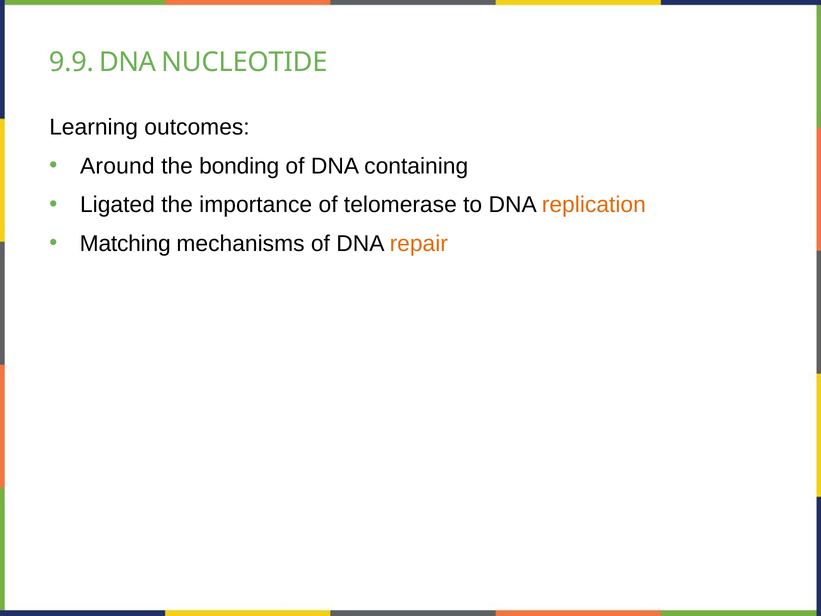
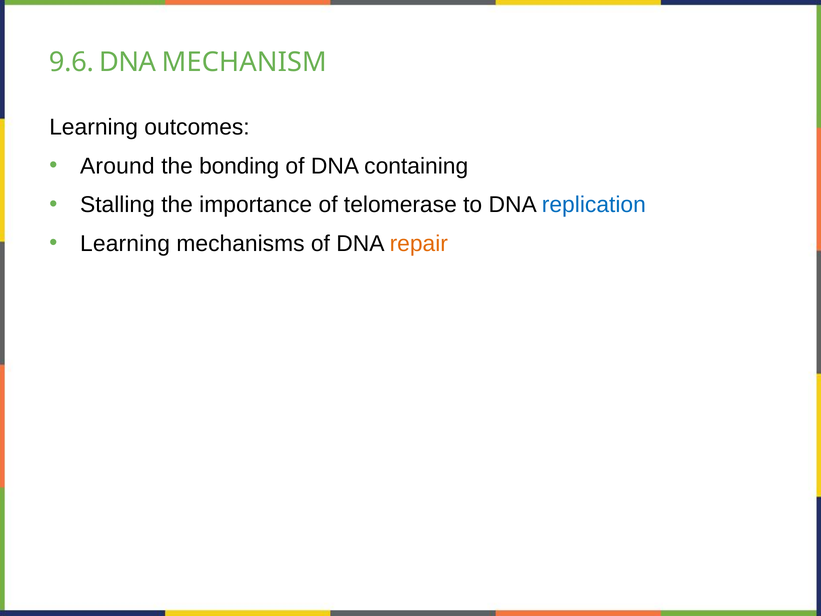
9.9: 9.9 -> 9.6 (71, 62)
NUCLEOTIDE: NUCLEOTIDE -> MECHANISM (244, 62)
Ligated: Ligated -> Stalling (117, 205)
replication colour: orange -> blue (594, 205)
Matching: Matching -> Learning (125, 244)
